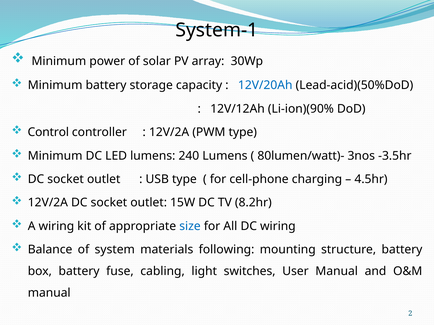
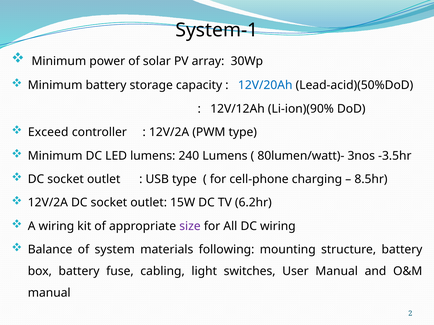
Control: Control -> Exceed (48, 132)
4.5hr: 4.5hr -> 8.5hr (371, 179)
8.2hr: 8.2hr -> 6.2hr (253, 203)
size colour: blue -> purple (190, 227)
